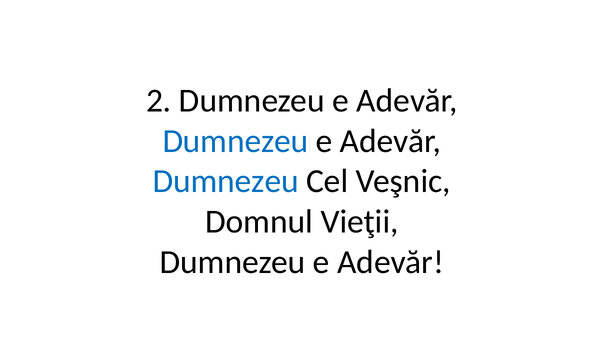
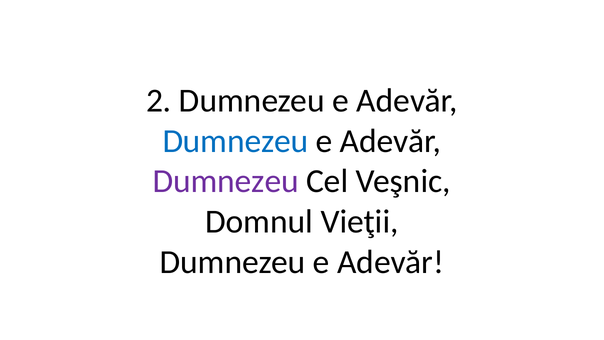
Dumnezeu colour: blue -> purple (226, 181)
